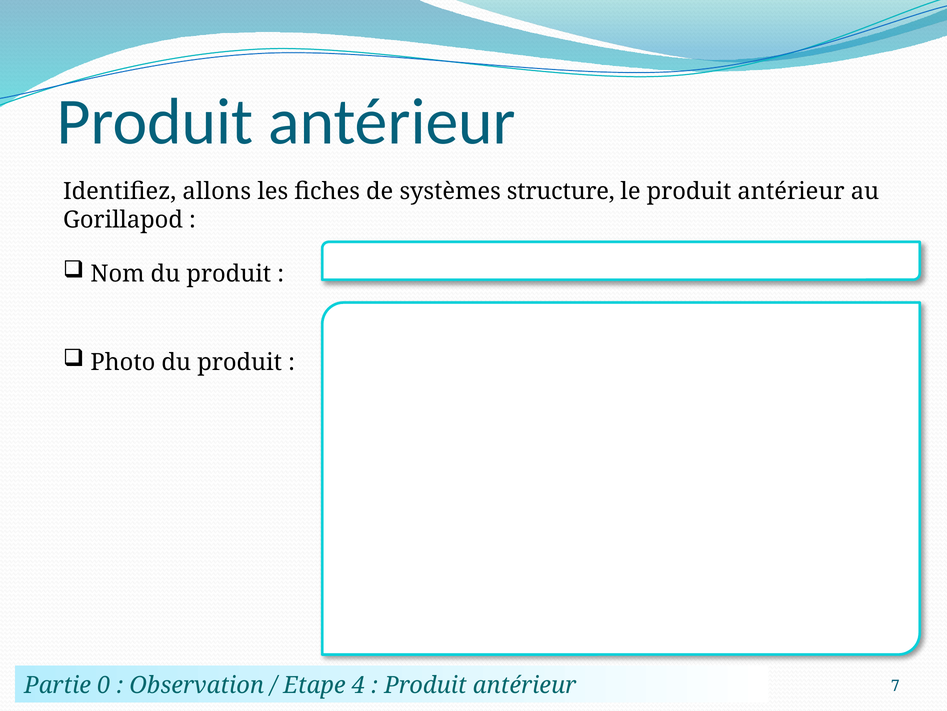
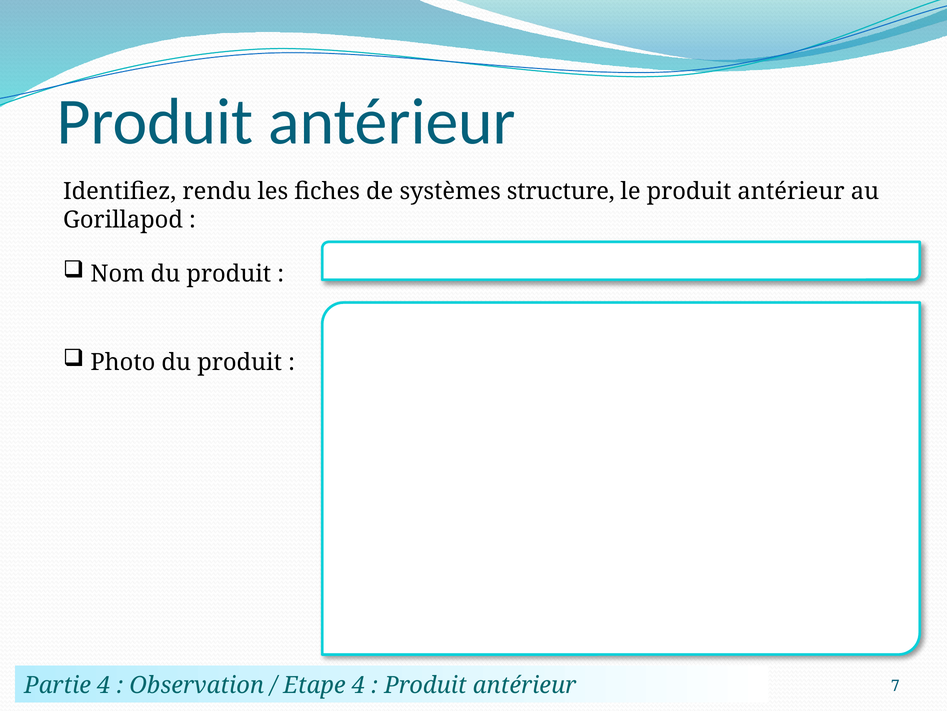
allons: allons -> rendu (217, 191)
Partie 0: 0 -> 4 (104, 685)
